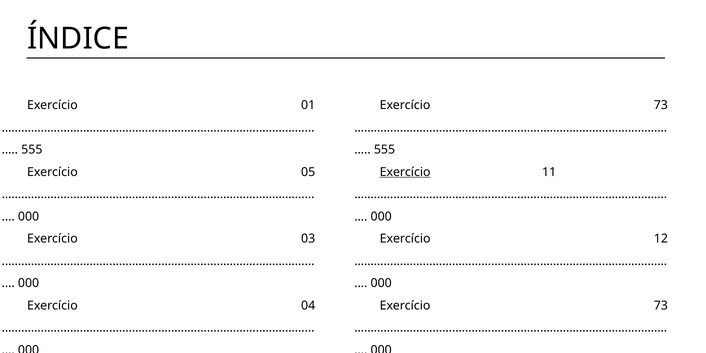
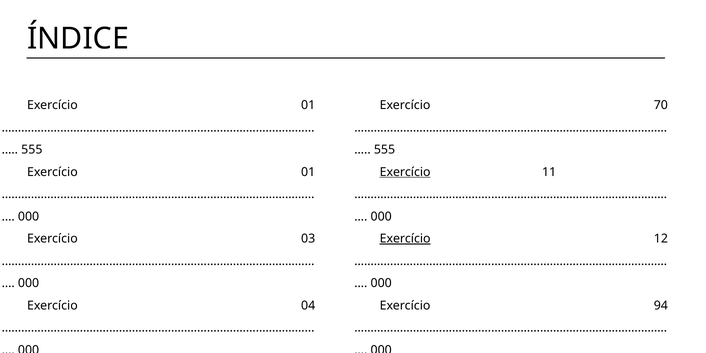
73: 73 -> 70 (661, 105)
05: 05 -> 01 (308, 172)
Exercício underline: none -> present (405, 239)
73: 73 -> 94 (661, 305)
